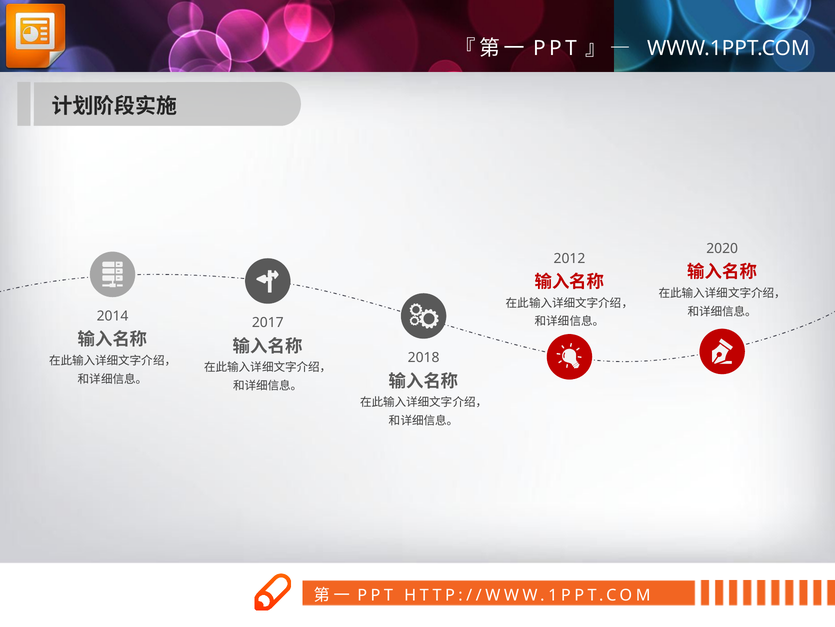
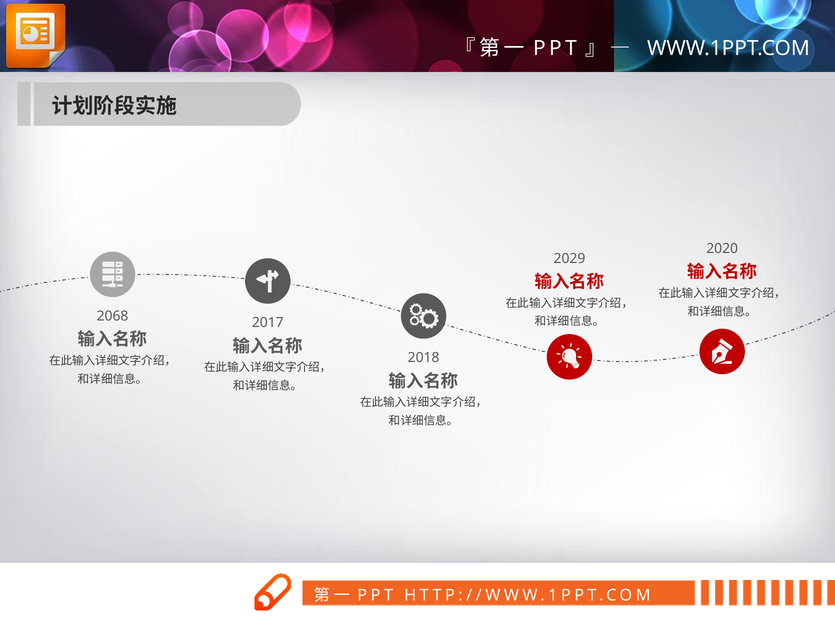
2012: 2012 -> 2029 (569, 258)
2014: 2014 -> 2068 (113, 316)
